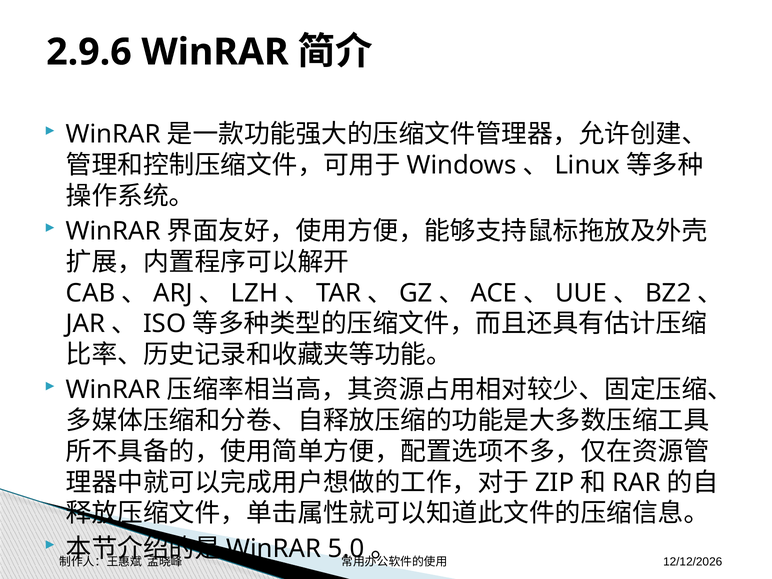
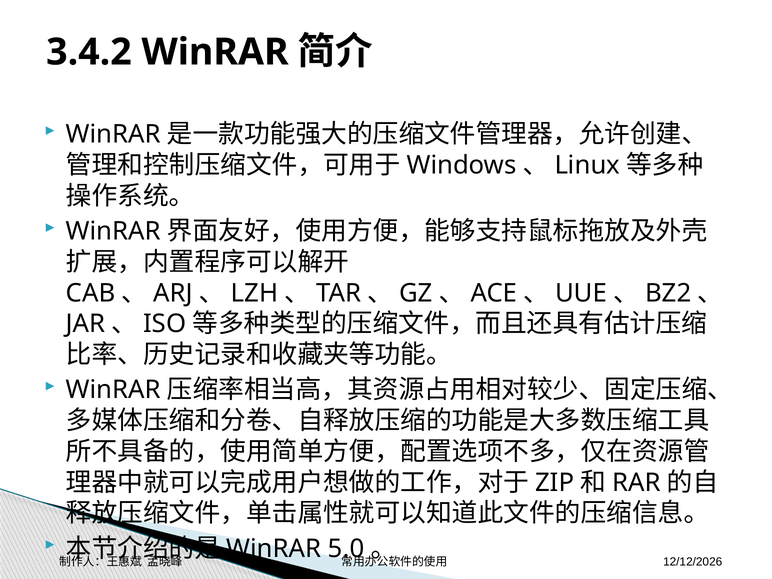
2.9.6: 2.9.6 -> 3.4.2 (89, 52)
